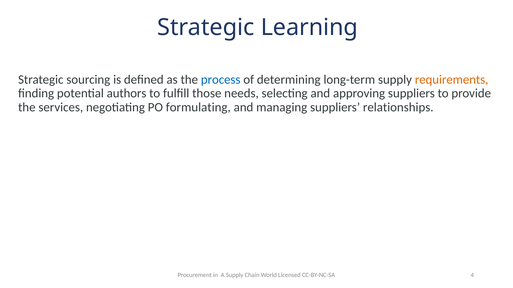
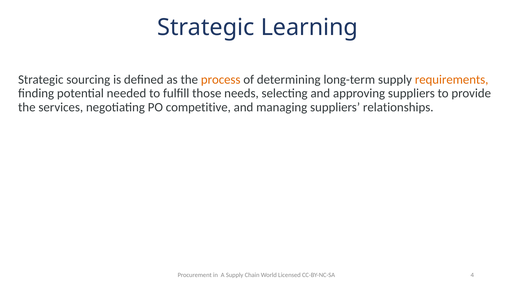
process colour: blue -> orange (221, 80)
authors: authors -> needed (126, 94)
formulating: formulating -> competitive (198, 107)
